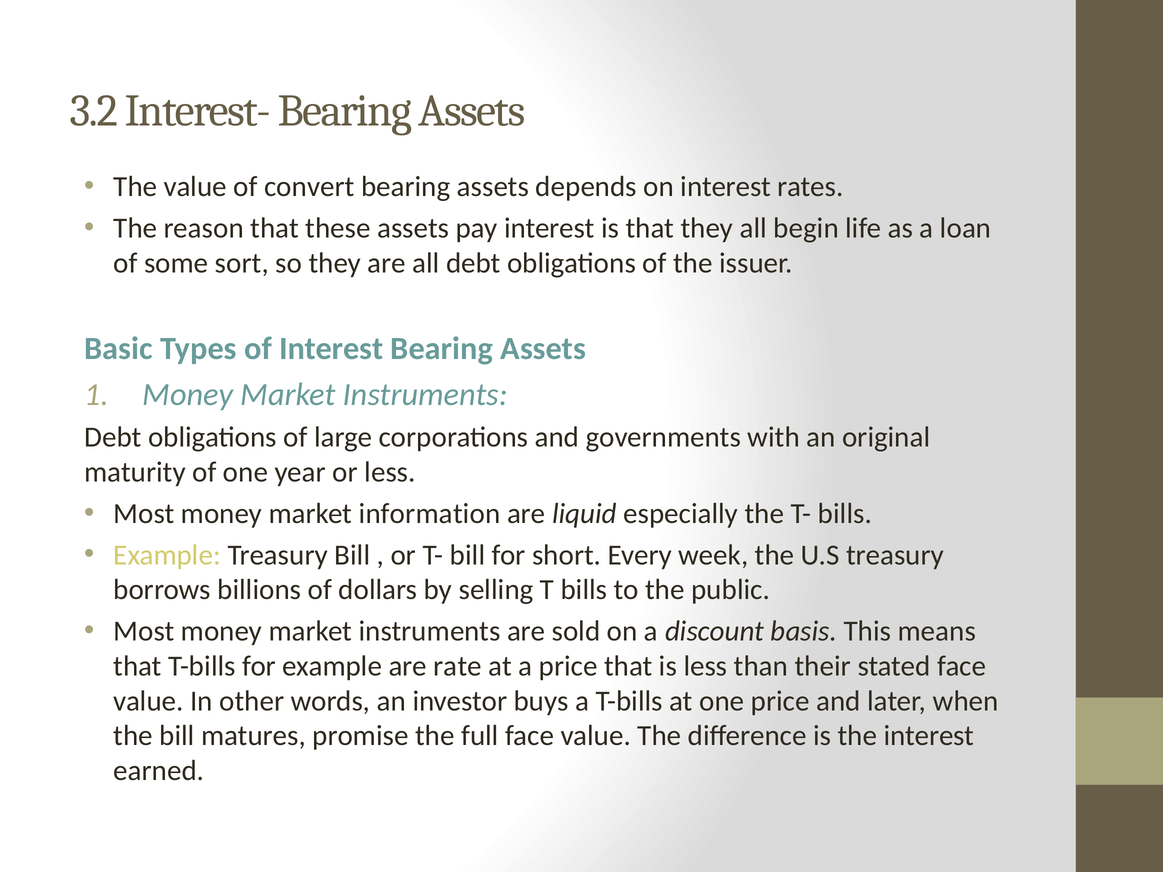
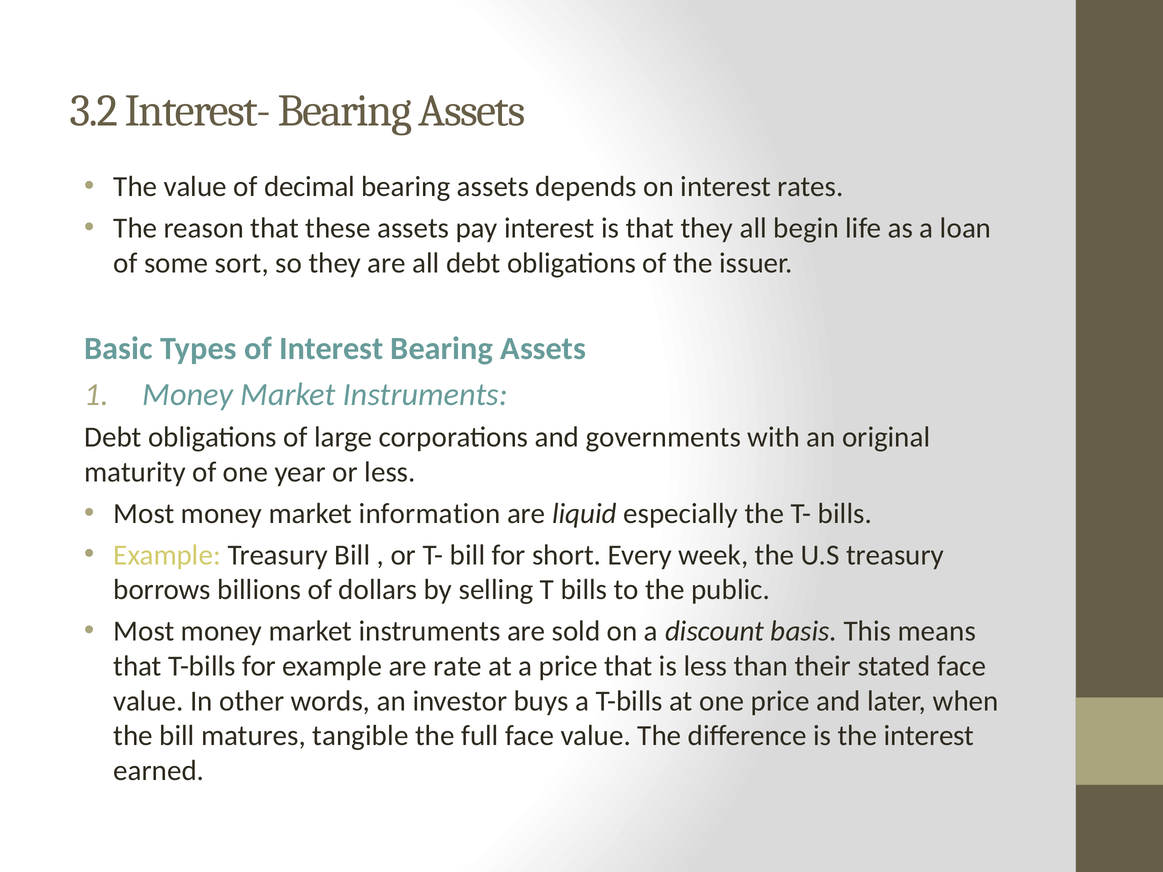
convert: convert -> decimal (309, 187)
promise: promise -> tangible (360, 736)
